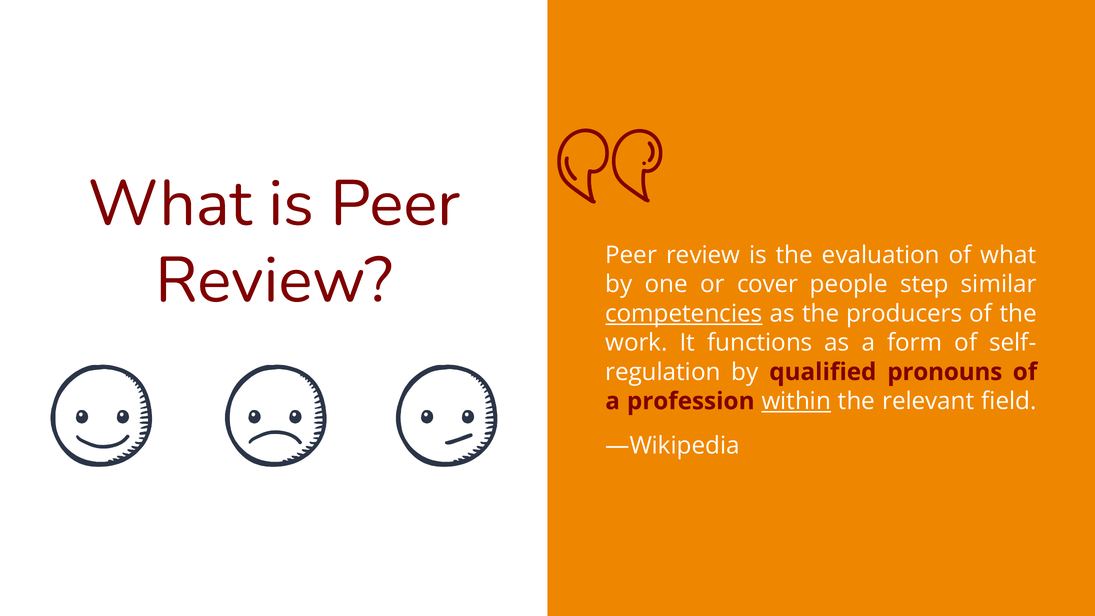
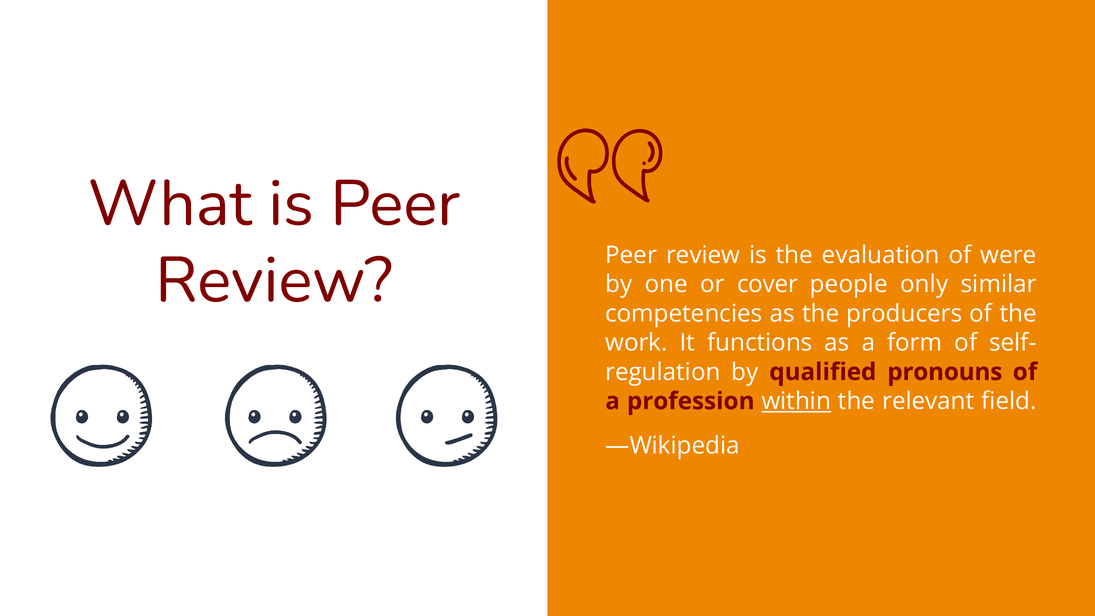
of what: what -> were (1008, 255)
step: step -> only (924, 284)
competencies underline: present -> none (684, 314)
